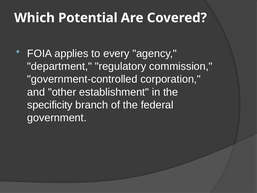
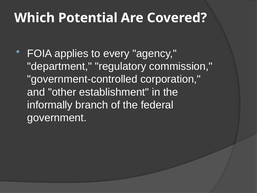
specificity: specificity -> informally (50, 105)
